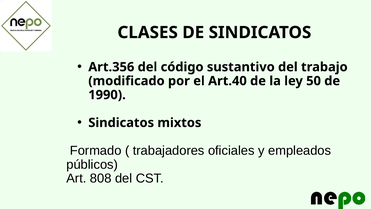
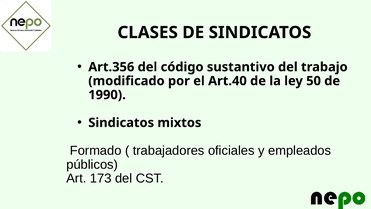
808: 808 -> 173 (101, 178)
